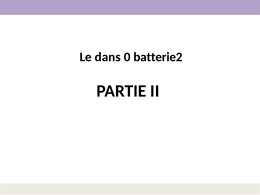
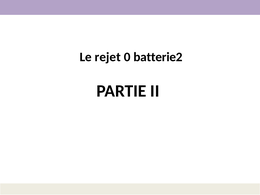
dans: dans -> rejet (108, 57)
